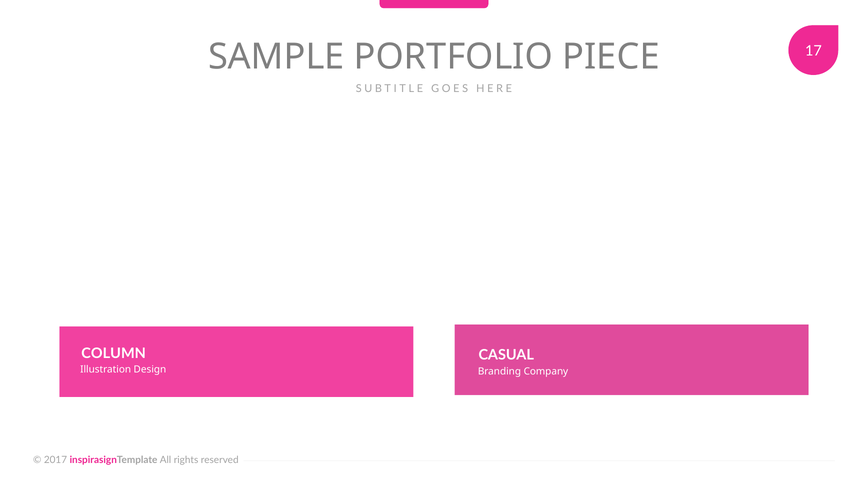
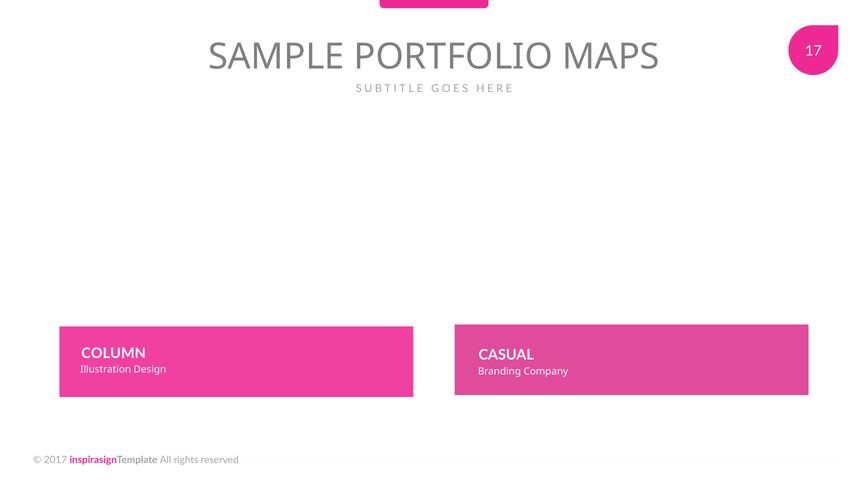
PIECE: PIECE -> MAPS (611, 57)
